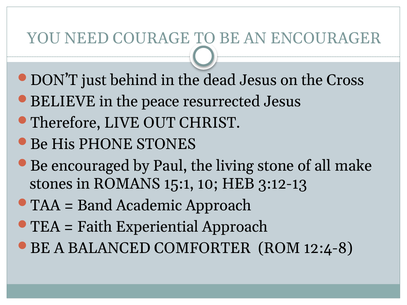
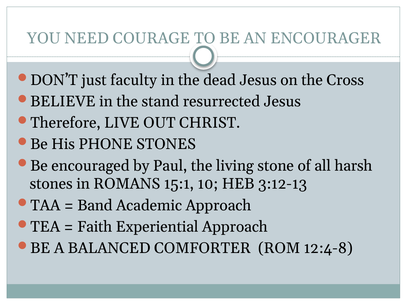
behind: behind -> faculty (134, 80)
peace: peace -> stand (160, 102)
make: make -> harsh (353, 166)
